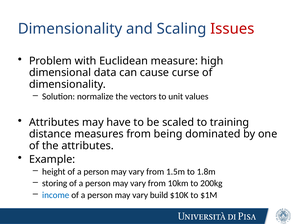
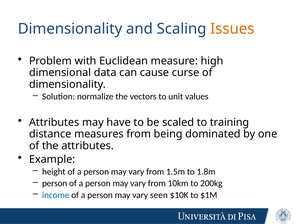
Issues colour: red -> orange (232, 29)
storing: storing -> person (55, 183)
build: build -> seen (159, 195)
